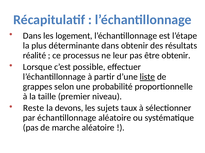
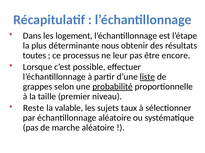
déterminante dans: dans -> nous (110, 46)
réalité: réalité -> toutes (34, 56)
être obtenir: obtenir -> encore (176, 56)
probabilité underline: none -> present (112, 87)
devons: devons -> valable (69, 109)
